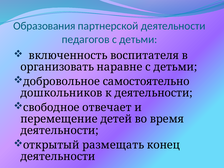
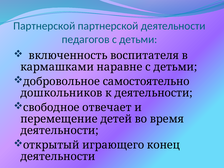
Образования: Образования -> Партнерской (44, 26)
организовать: организовать -> кармашками (57, 67)
размещать: размещать -> играющего (113, 145)
